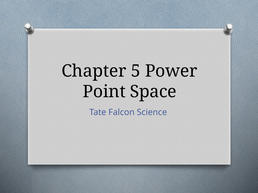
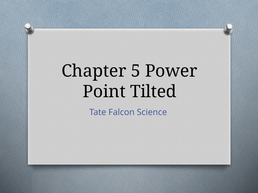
Space: Space -> Tilted (153, 92)
